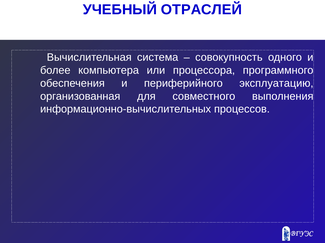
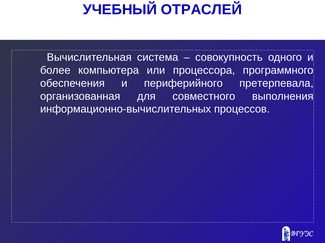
эксплуатацию: эксплуатацию -> претерпевала (276, 83)
